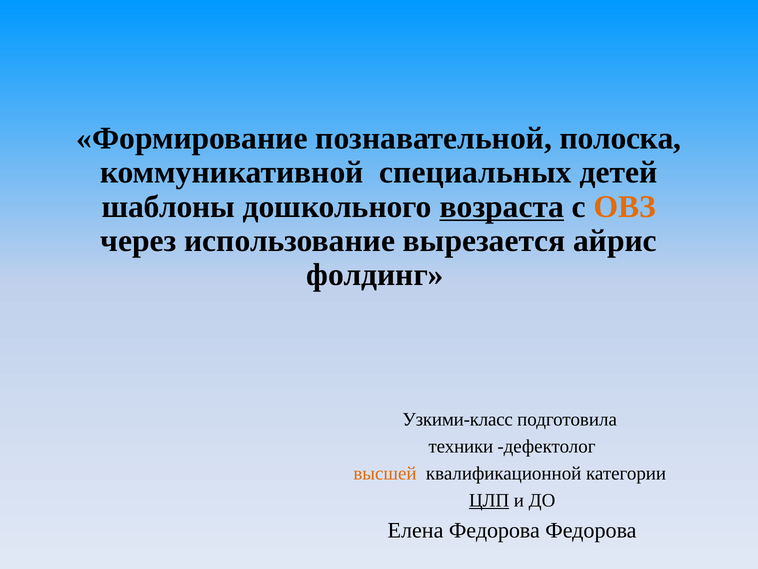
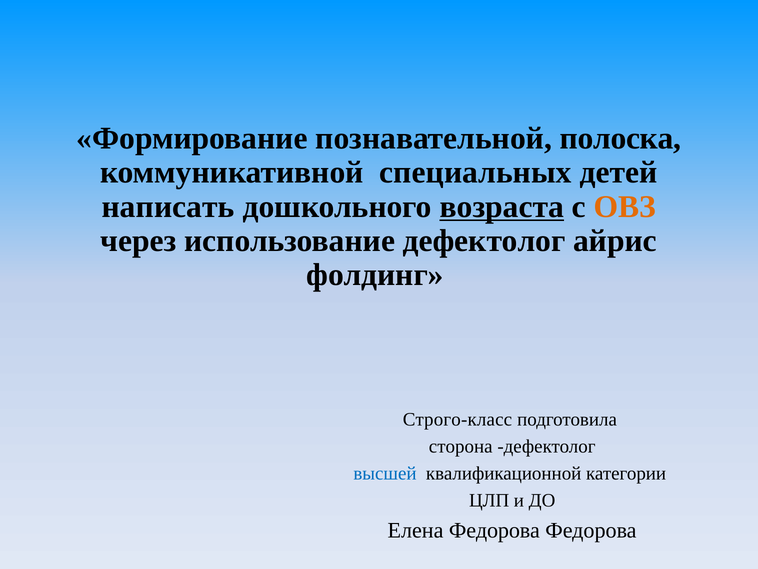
шаблоны: шаблоны -> написать (168, 206)
использование вырезается: вырезается -> дефектолог (484, 241)
Узкими-класс: Узкими-класс -> Строго-класс (457, 419)
техники: техники -> сторона (461, 446)
высшей colour: orange -> blue (385, 473)
ЦЛП underline: present -> none (489, 500)
